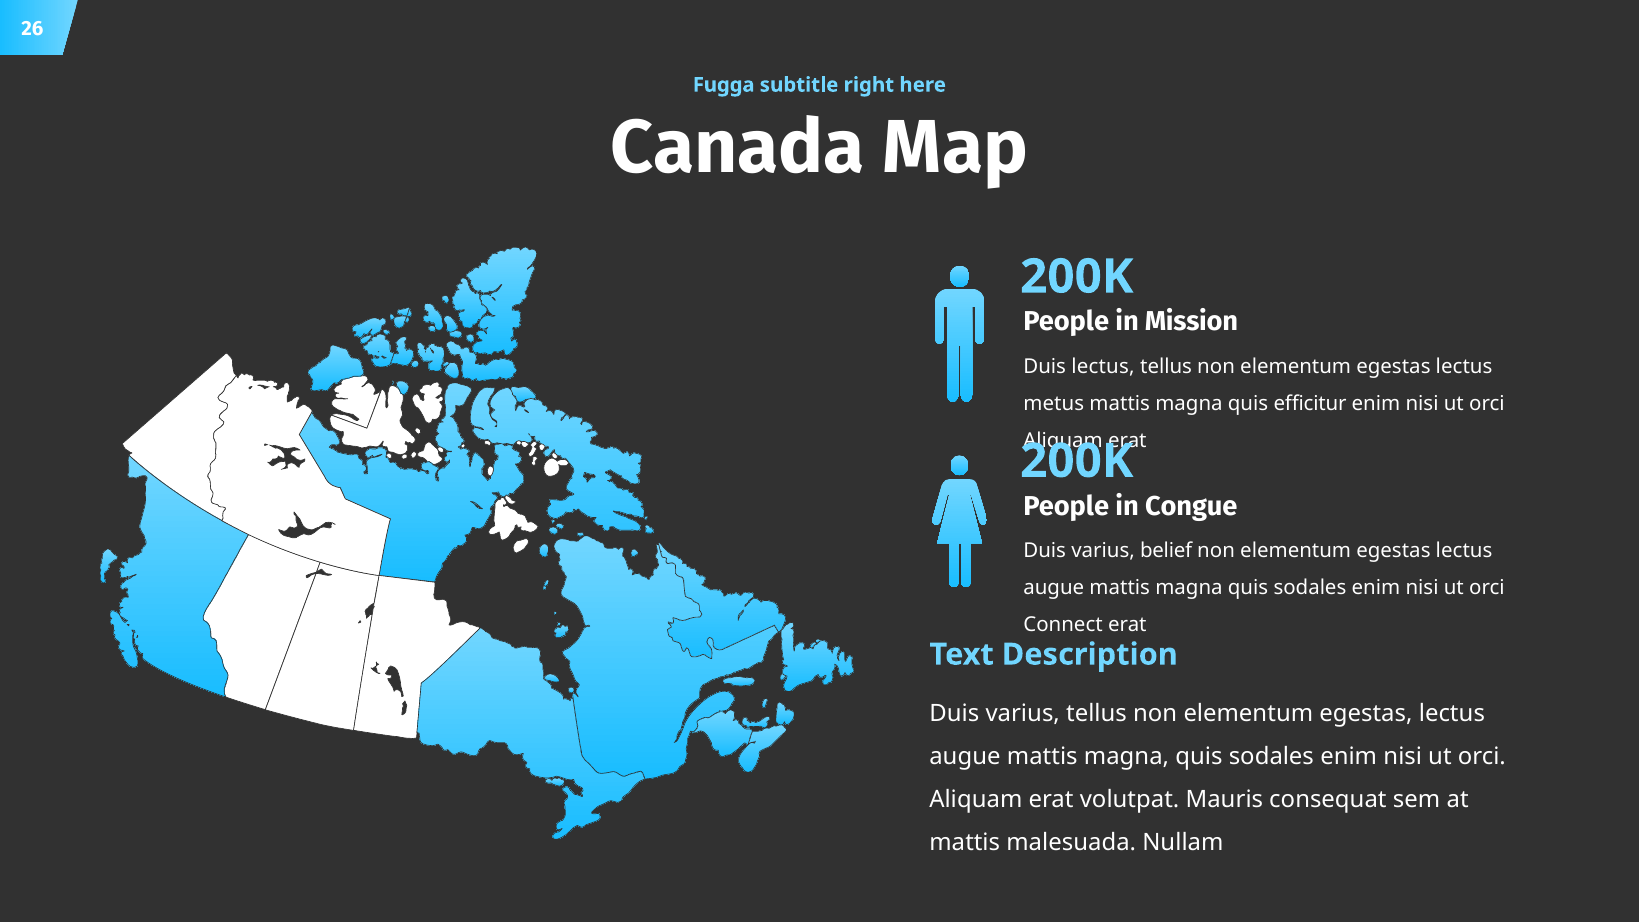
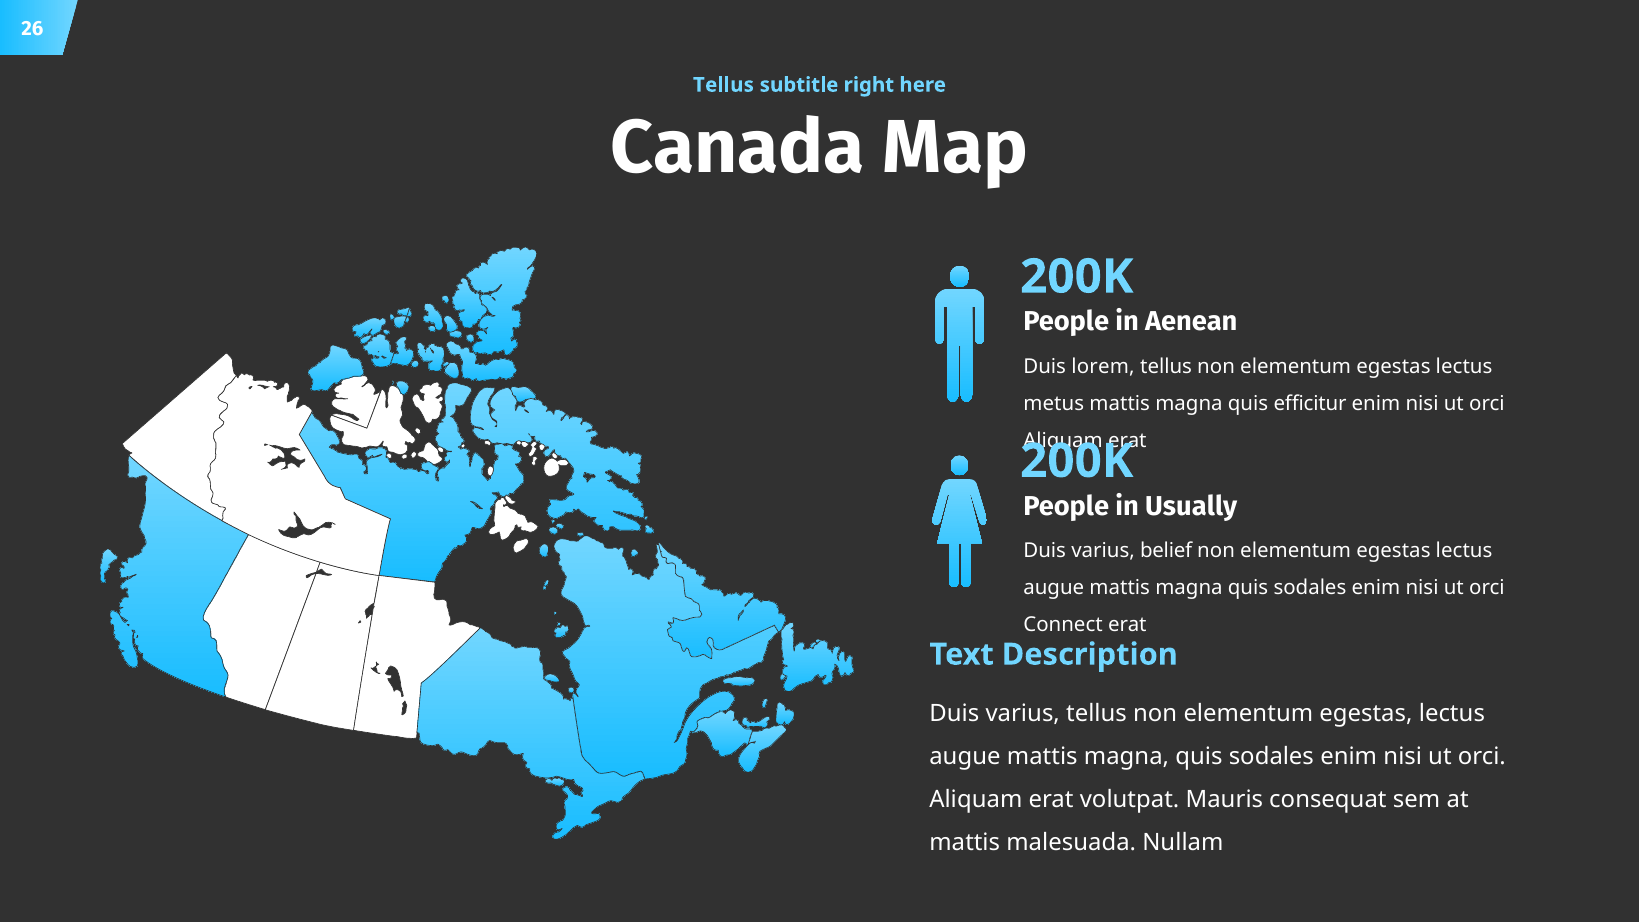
Fugga: Fugga -> Tellus (723, 85)
Mission: Mission -> Aenean (1191, 322)
Duis lectus: lectus -> lorem (1103, 367)
Congue: Congue -> Usually (1191, 506)
